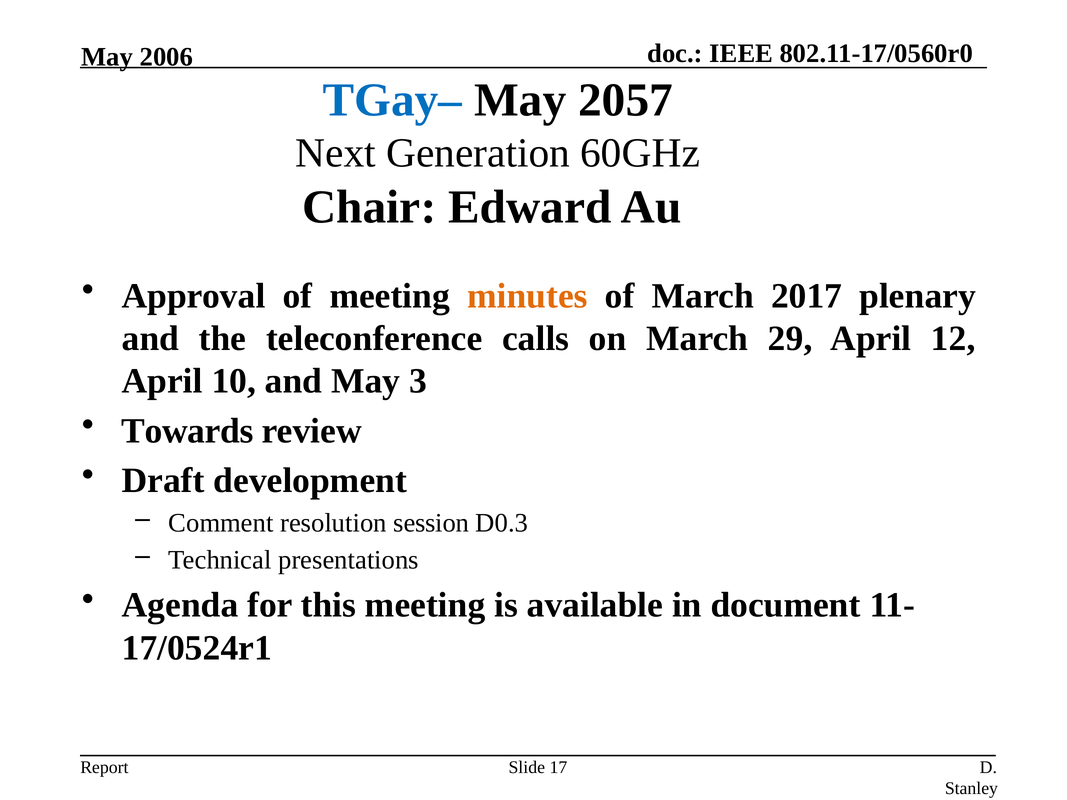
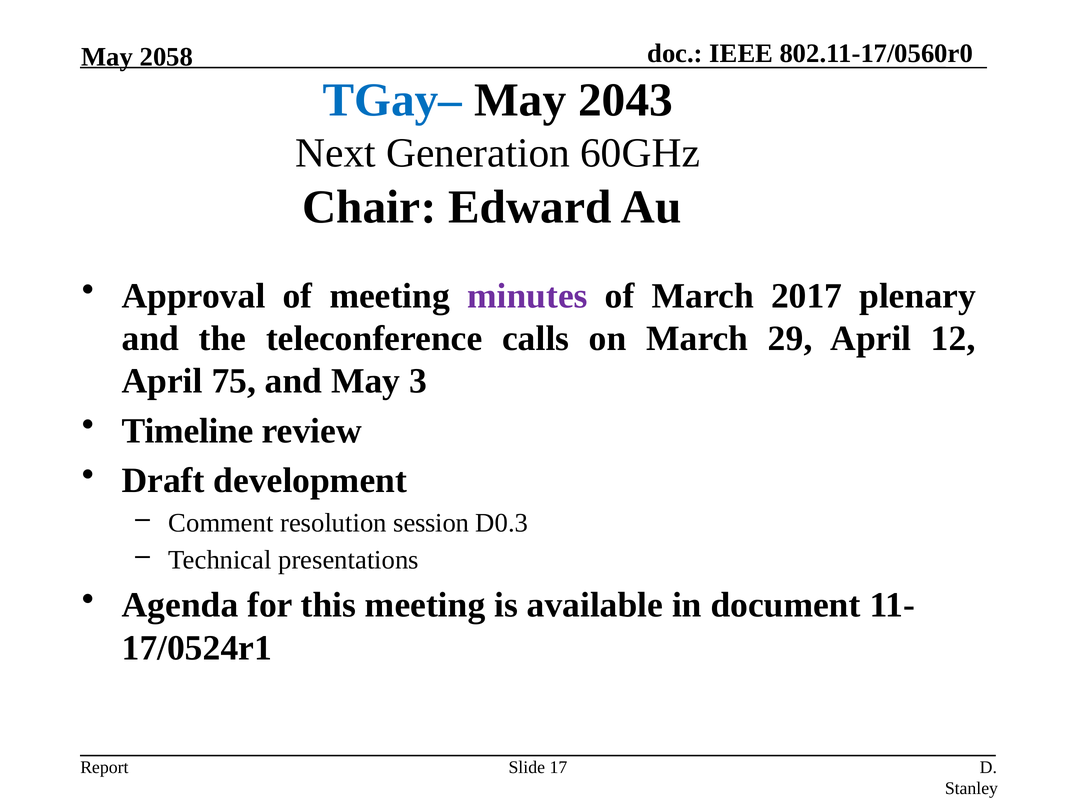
2006: 2006 -> 2058 (166, 57)
2057: 2057 -> 2043 (626, 100)
minutes colour: orange -> purple (527, 296)
10: 10 -> 75 (234, 381)
Towards: Towards -> Timeline (187, 431)
